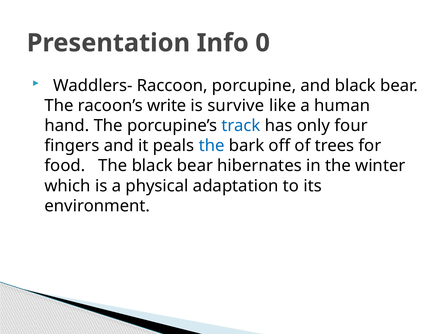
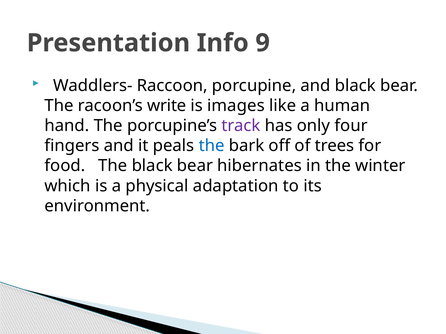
0: 0 -> 9 (263, 43)
survive: survive -> images (236, 106)
track colour: blue -> purple (241, 126)
